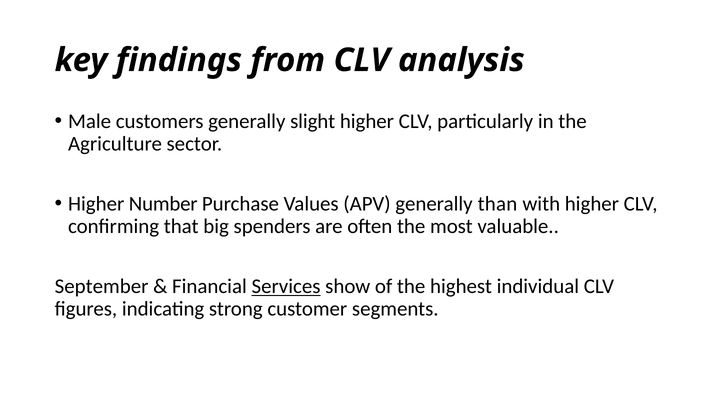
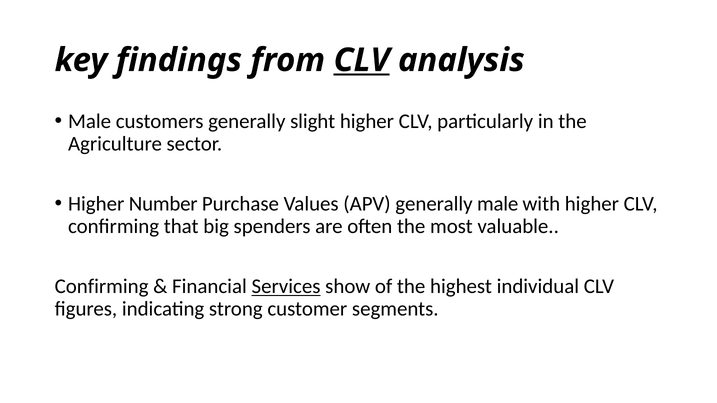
CLV underline: none -> present (362, 60)
generally than: than -> male (498, 204)
September: September -> Confirming (102, 287)
